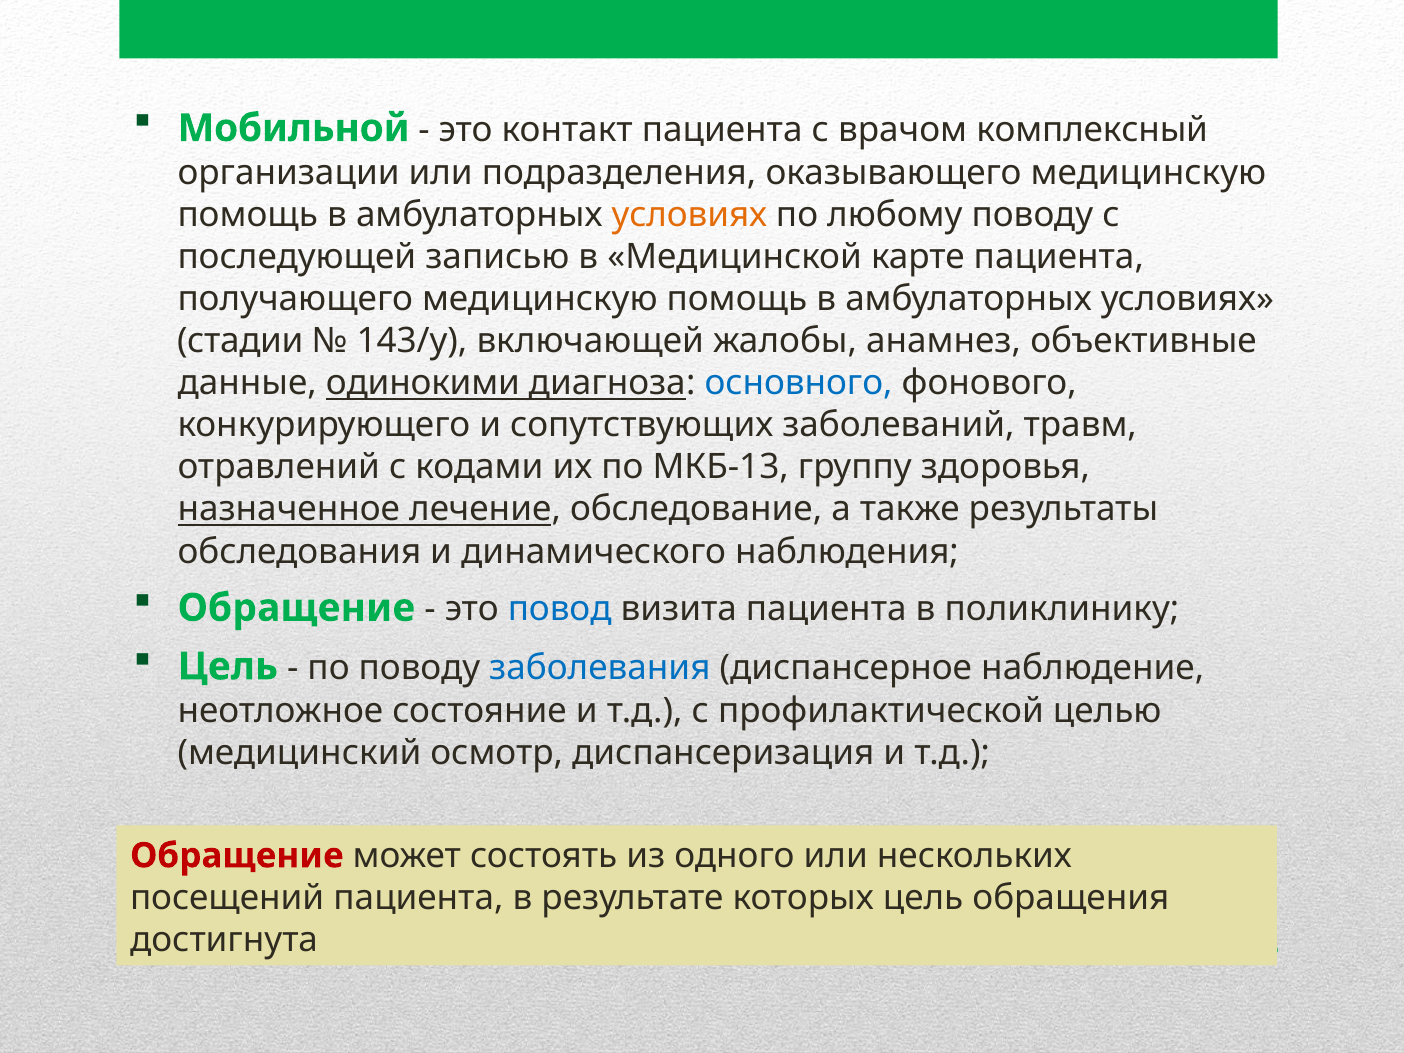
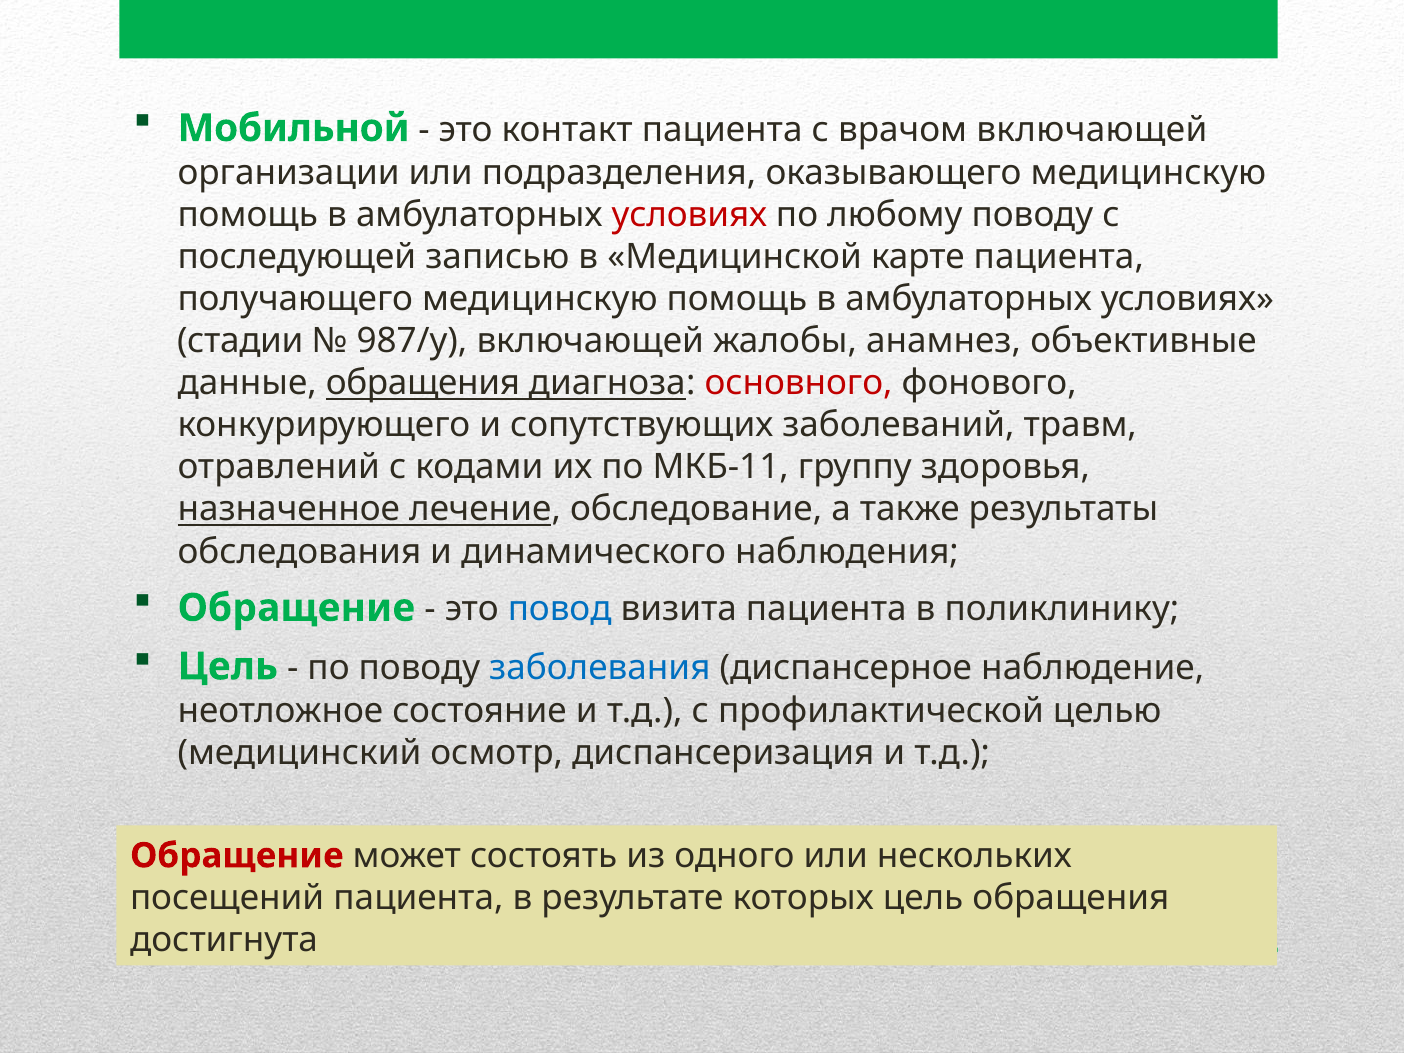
врачом комплексный: комплексный -> включающей (1092, 130)
условиях colour: orange -> red (689, 215)
143/у: 143/у -> 987/у (412, 341)
данные одинокими: одинокими -> обращения (423, 383)
основного colour: blue -> red (799, 383)
МКБ-13: МКБ-13 -> МКБ-11 (721, 467)
